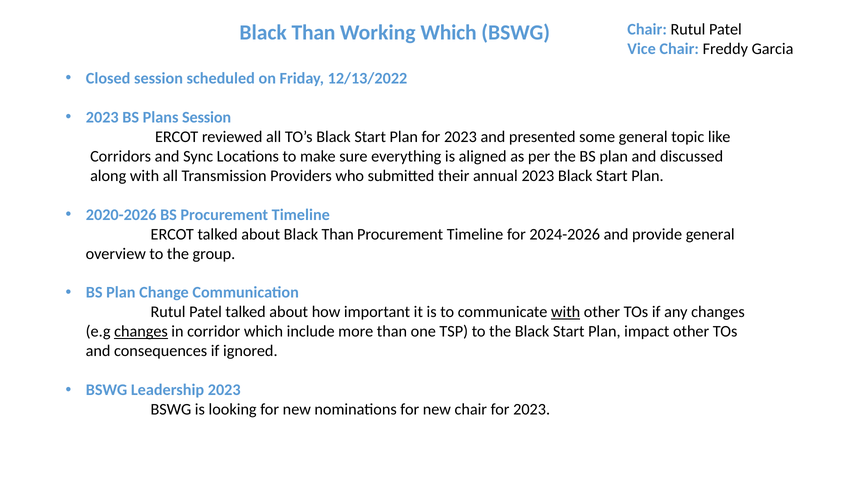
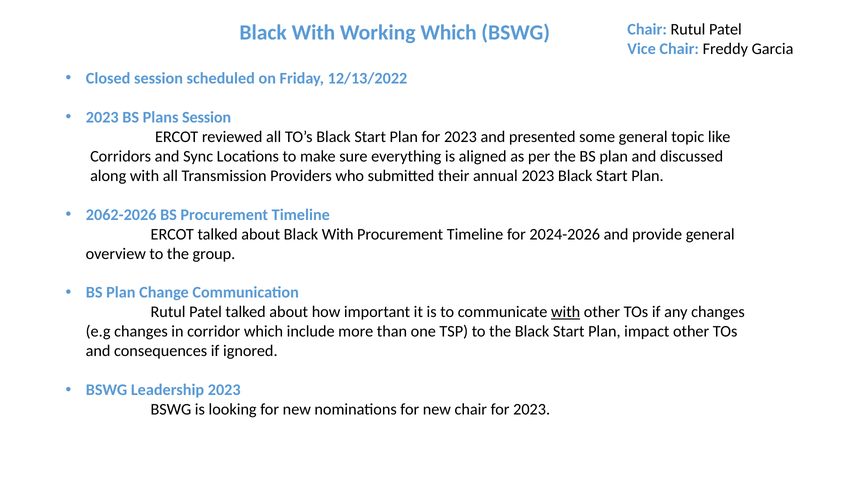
Than: Than -> With (313, 33)
2020-2026: 2020-2026 -> 2062-2026 (121, 215)
about Black Than: Than -> With (338, 234)
changes underline: present -> none (141, 331)
